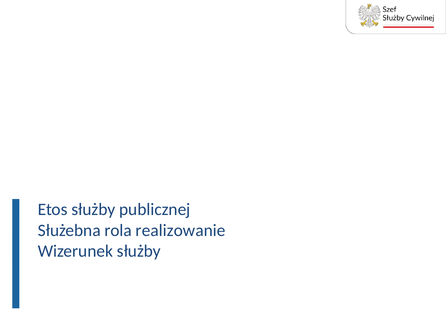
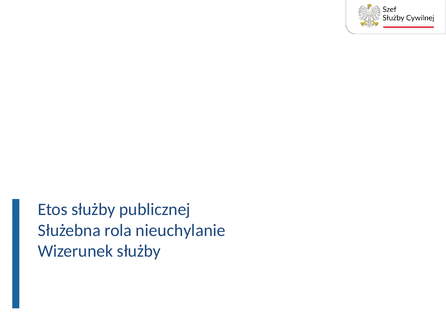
realizowanie: realizowanie -> nieuchylanie (181, 230)
